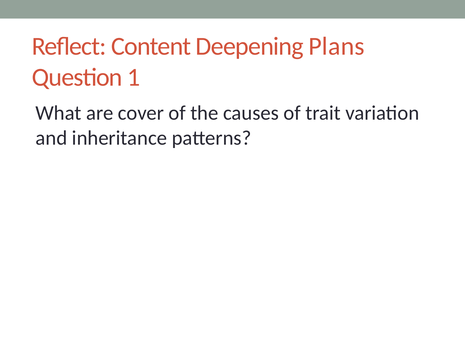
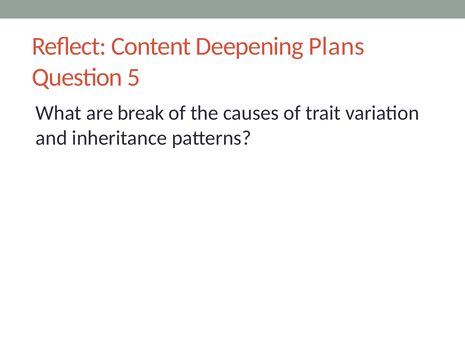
1: 1 -> 5 (134, 77)
cover: cover -> break (141, 113)
